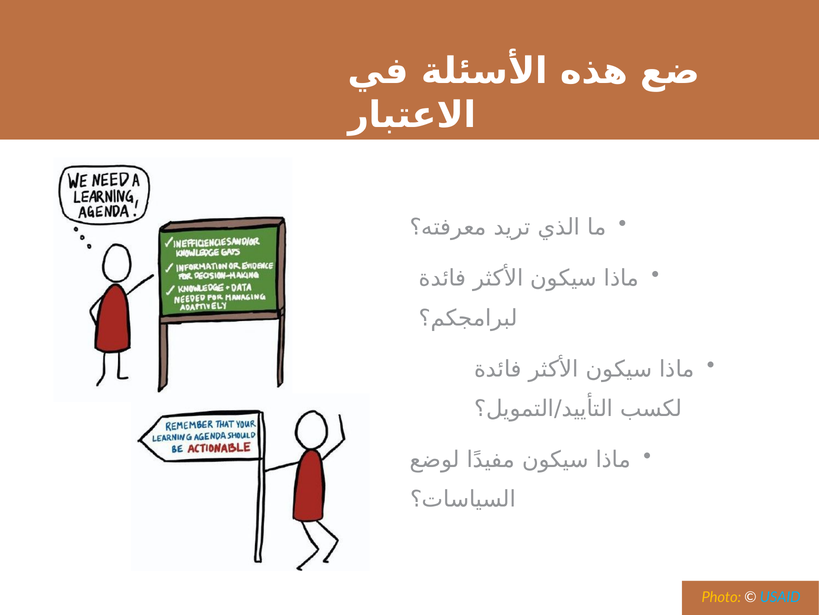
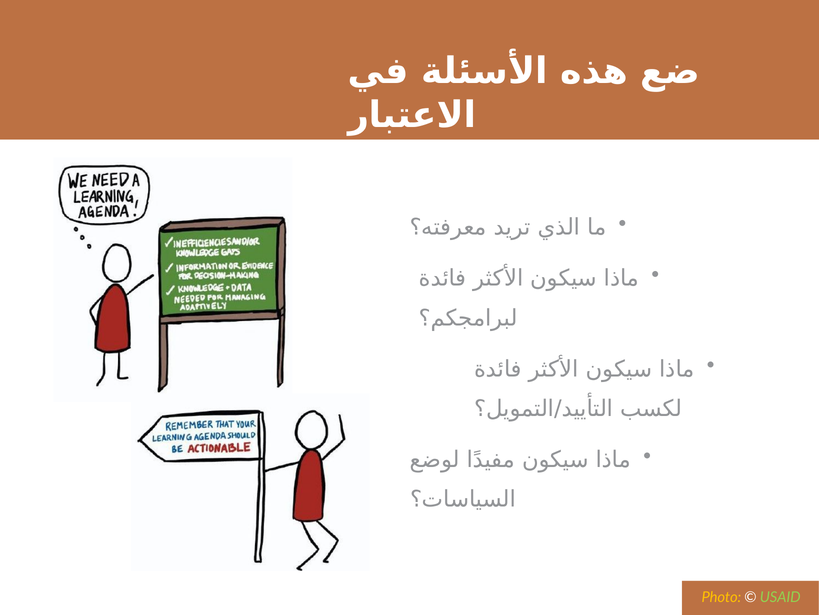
USAID colour: light blue -> light green (780, 597)
